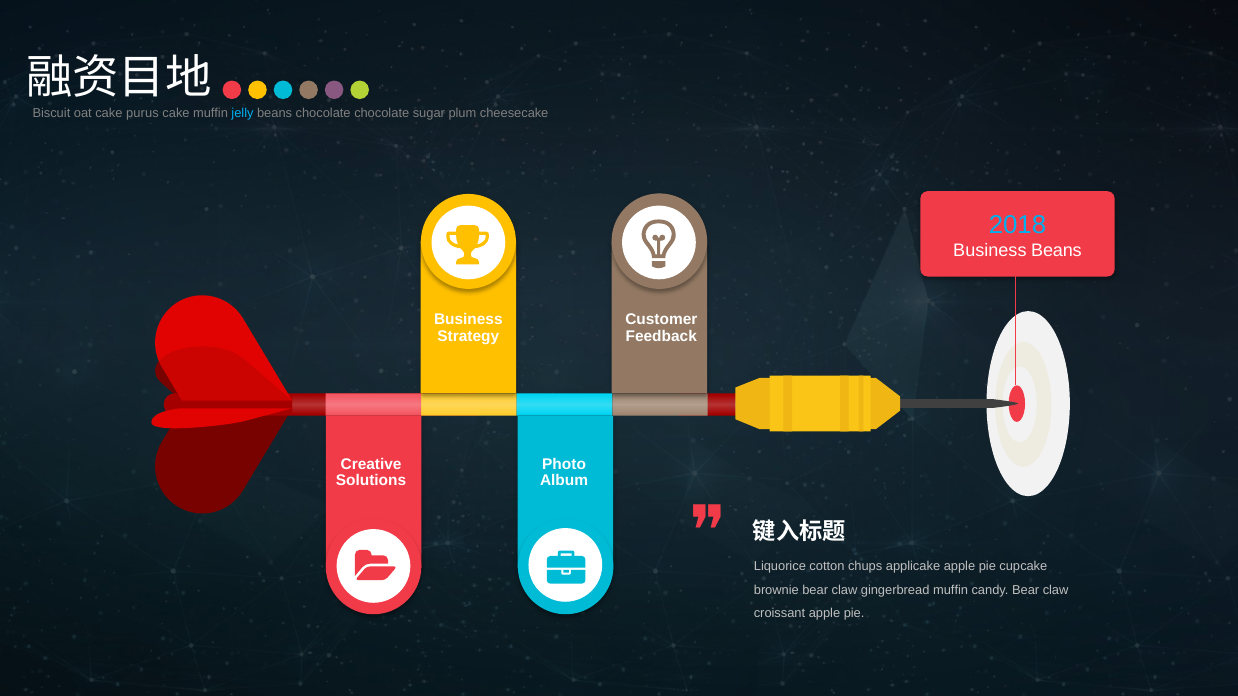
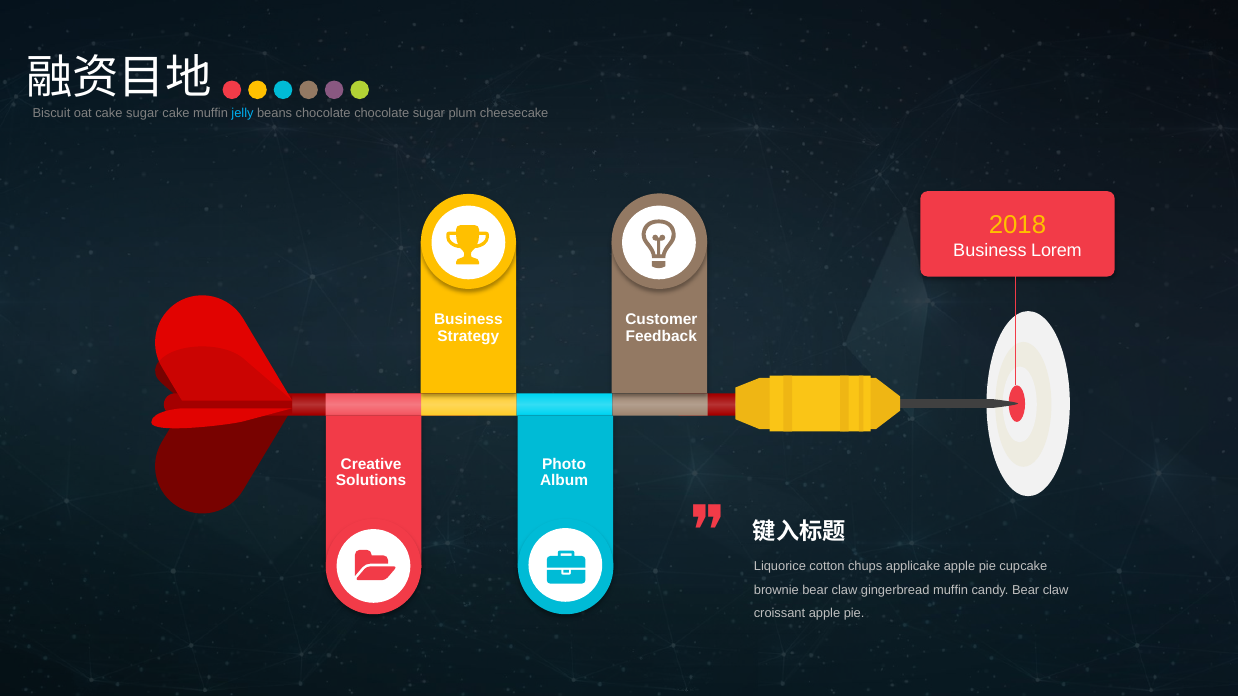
cake purus: purus -> sugar (142, 113)
2018 colour: light blue -> yellow (1017, 225)
Business Beans: Beans -> Lorem (1056, 251)
